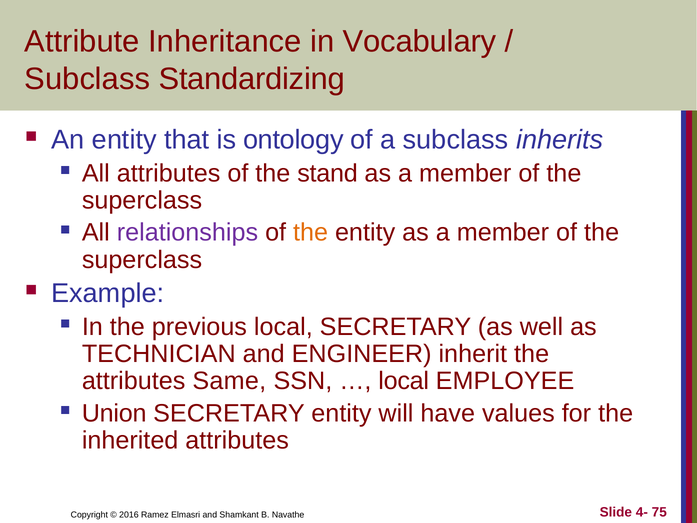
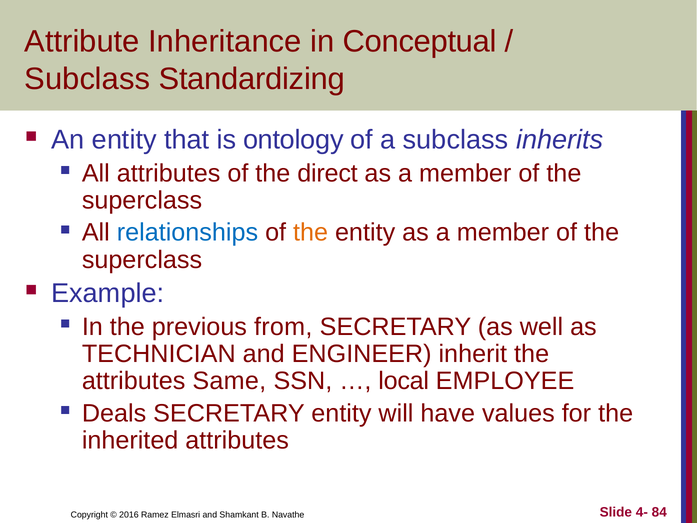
Vocabulary: Vocabulary -> Conceptual (420, 42)
stand: stand -> direct (328, 173)
relationships colour: purple -> blue (187, 233)
previous local: local -> from (283, 327)
Union: Union -> Deals (114, 413)
75: 75 -> 84 (659, 512)
